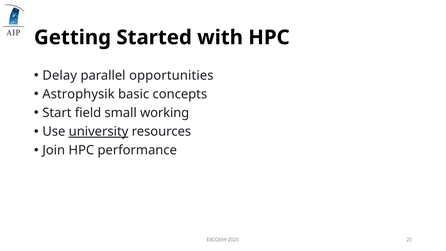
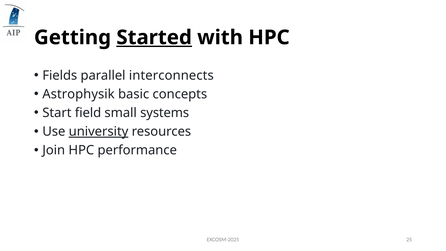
Started underline: none -> present (154, 37)
Delay: Delay -> Fields (60, 75)
opportunities: opportunities -> interconnects (171, 75)
working: working -> systems (165, 113)
